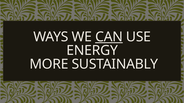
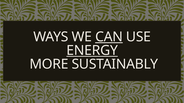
ENERGY underline: none -> present (92, 51)
